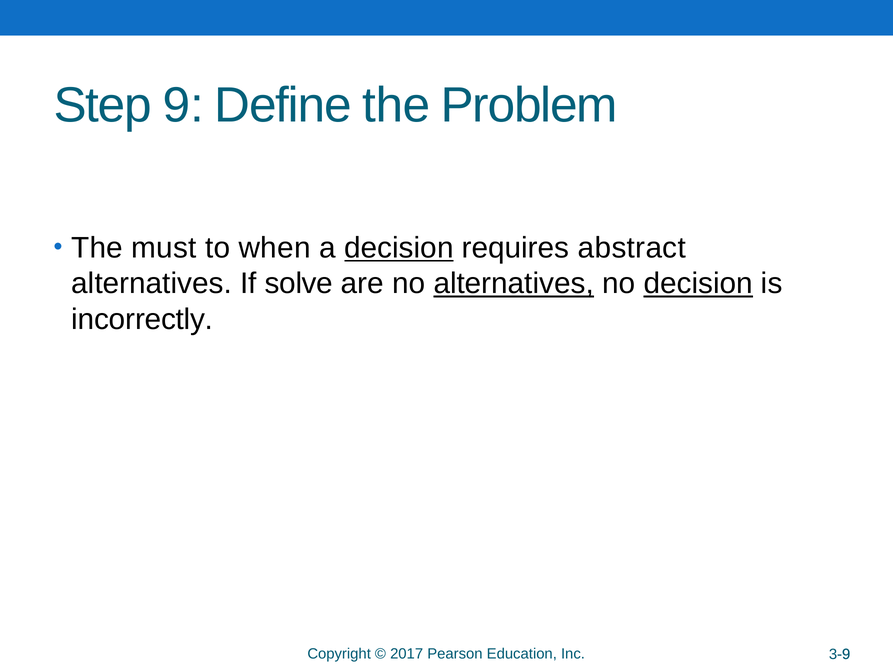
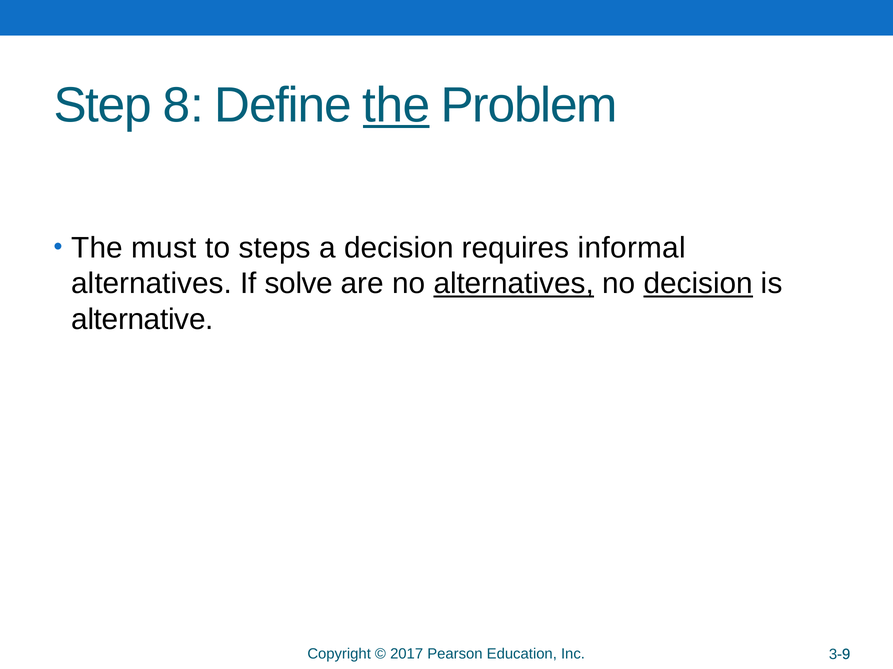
9: 9 -> 8 (183, 105)
the underline: none -> present (396, 105)
when: when -> steps (275, 248)
decision underline: present -> none (399, 248)
abstract: abstract -> informal (632, 248)
incorrectly: incorrectly -> alternative (142, 320)
